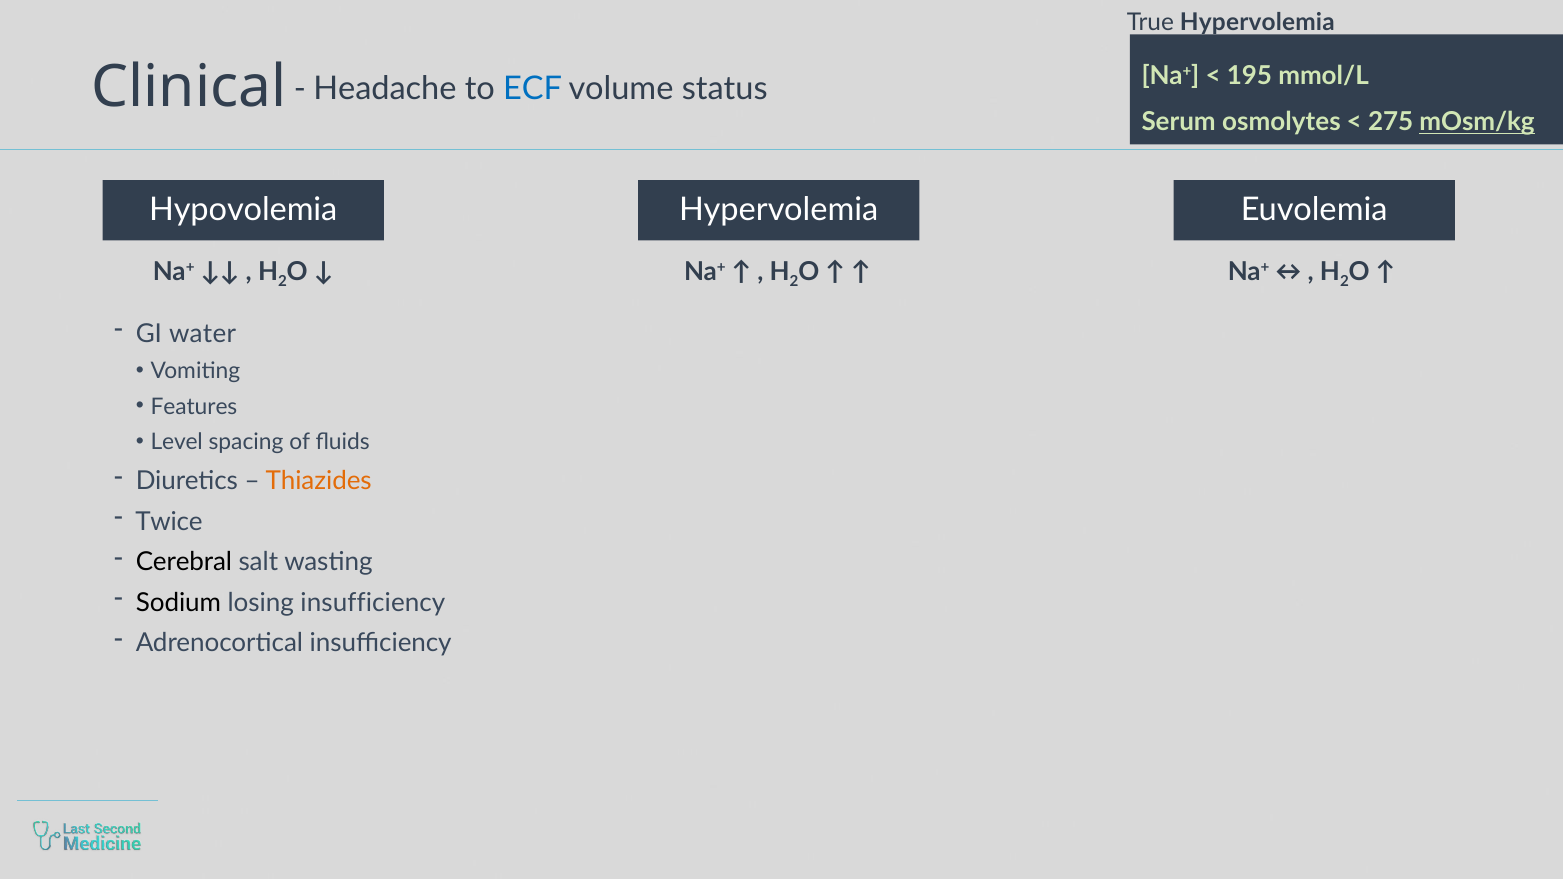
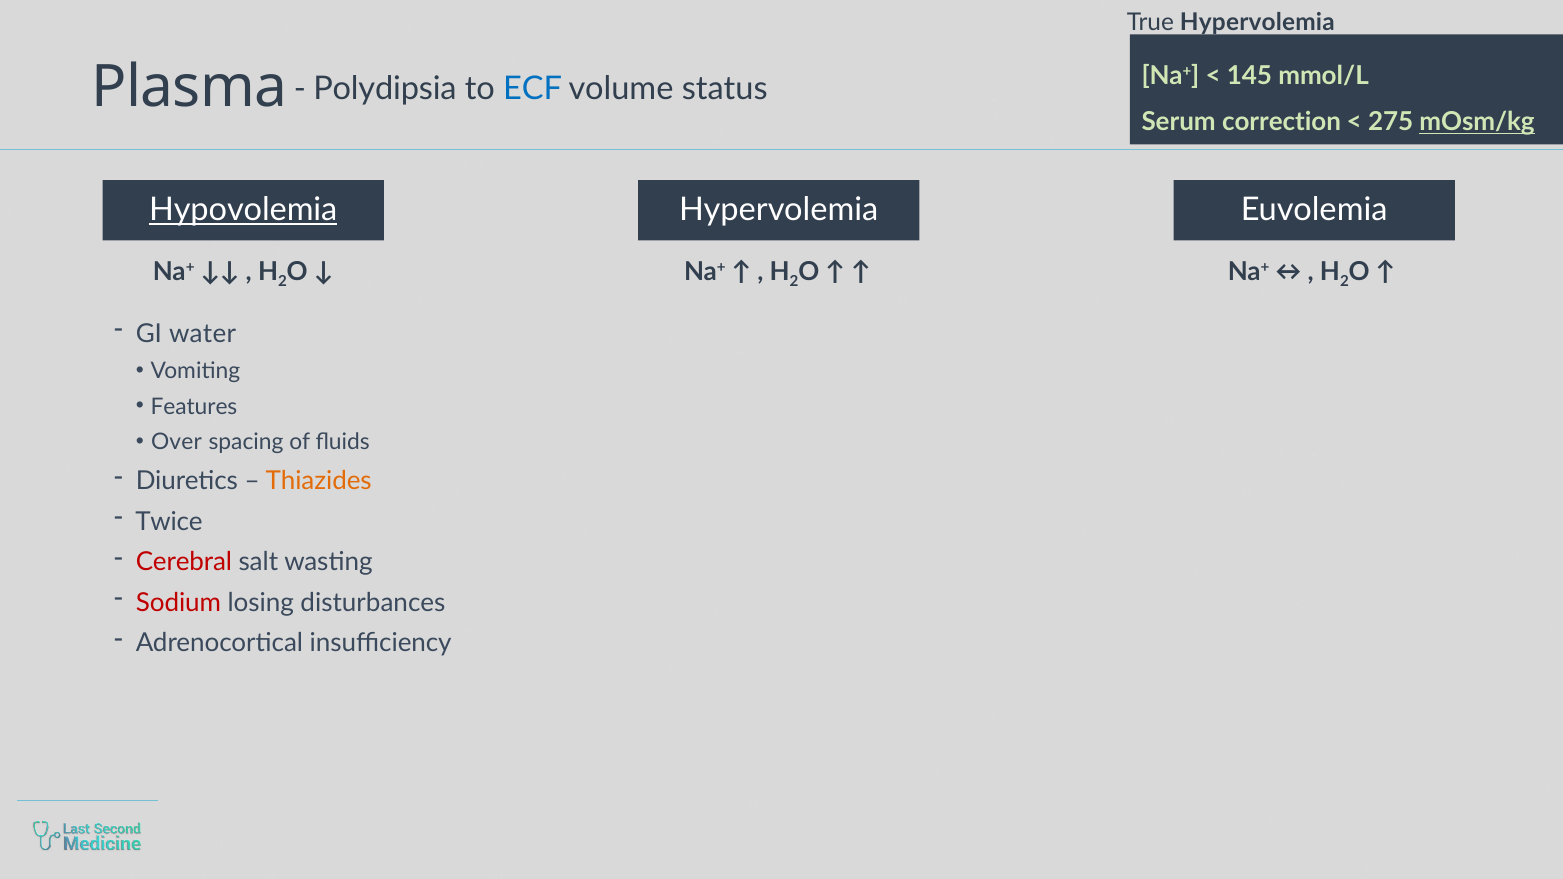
195: 195 -> 145 (1249, 76)
Clinical: Clinical -> Plasma (189, 87)
Headache: Headache -> Polydipsia (385, 89)
osmolytes: osmolytes -> correction (1282, 122)
Hypovolemia underline: none -> present (243, 210)
Level: Level -> Over (177, 442)
Cerebral colour: black -> red (184, 562)
Sodium colour: black -> red (178, 603)
losing insufficiency: insufficiency -> disturbances (373, 603)
